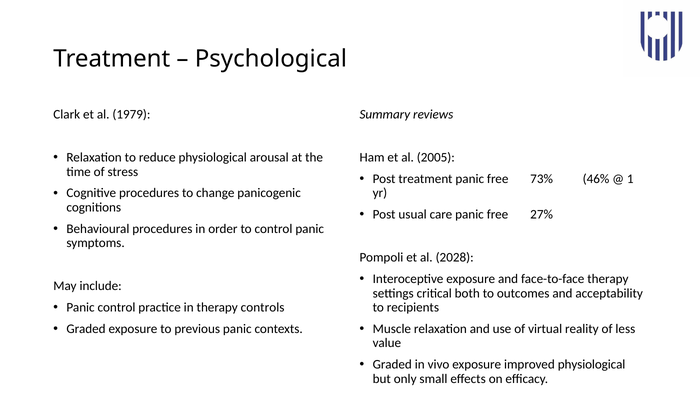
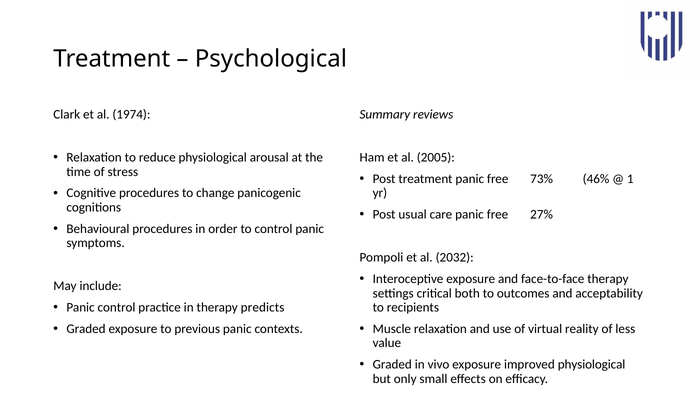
1979: 1979 -> 1974 (131, 114)
2028: 2028 -> 2032 (455, 257)
controls: controls -> predicts (263, 307)
